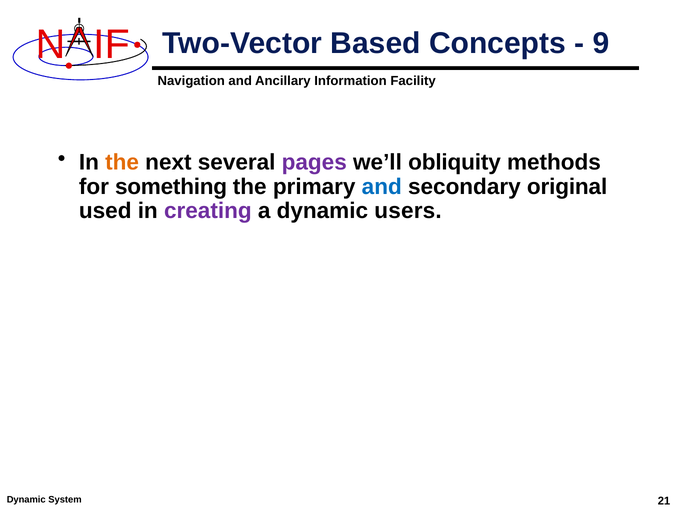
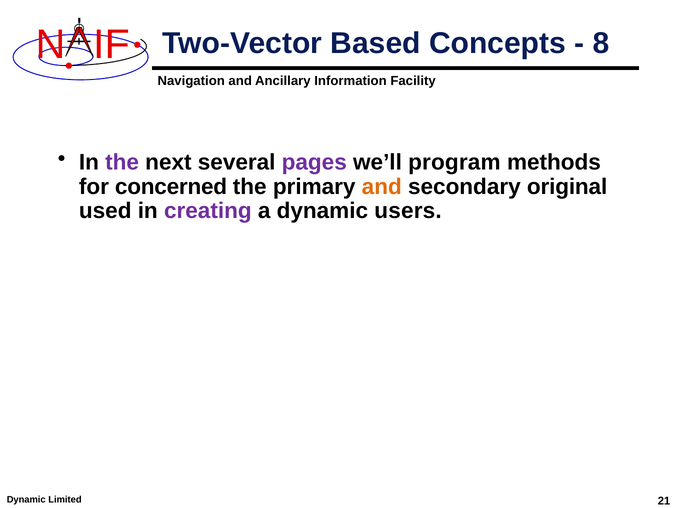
9: 9 -> 8 (601, 43)
the colour: orange -> purple (122, 162)
obliquity: obliquity -> program (454, 162)
something: something -> concerned (171, 187)
and colour: blue -> orange (382, 187)
System: System -> Limited (65, 500)
